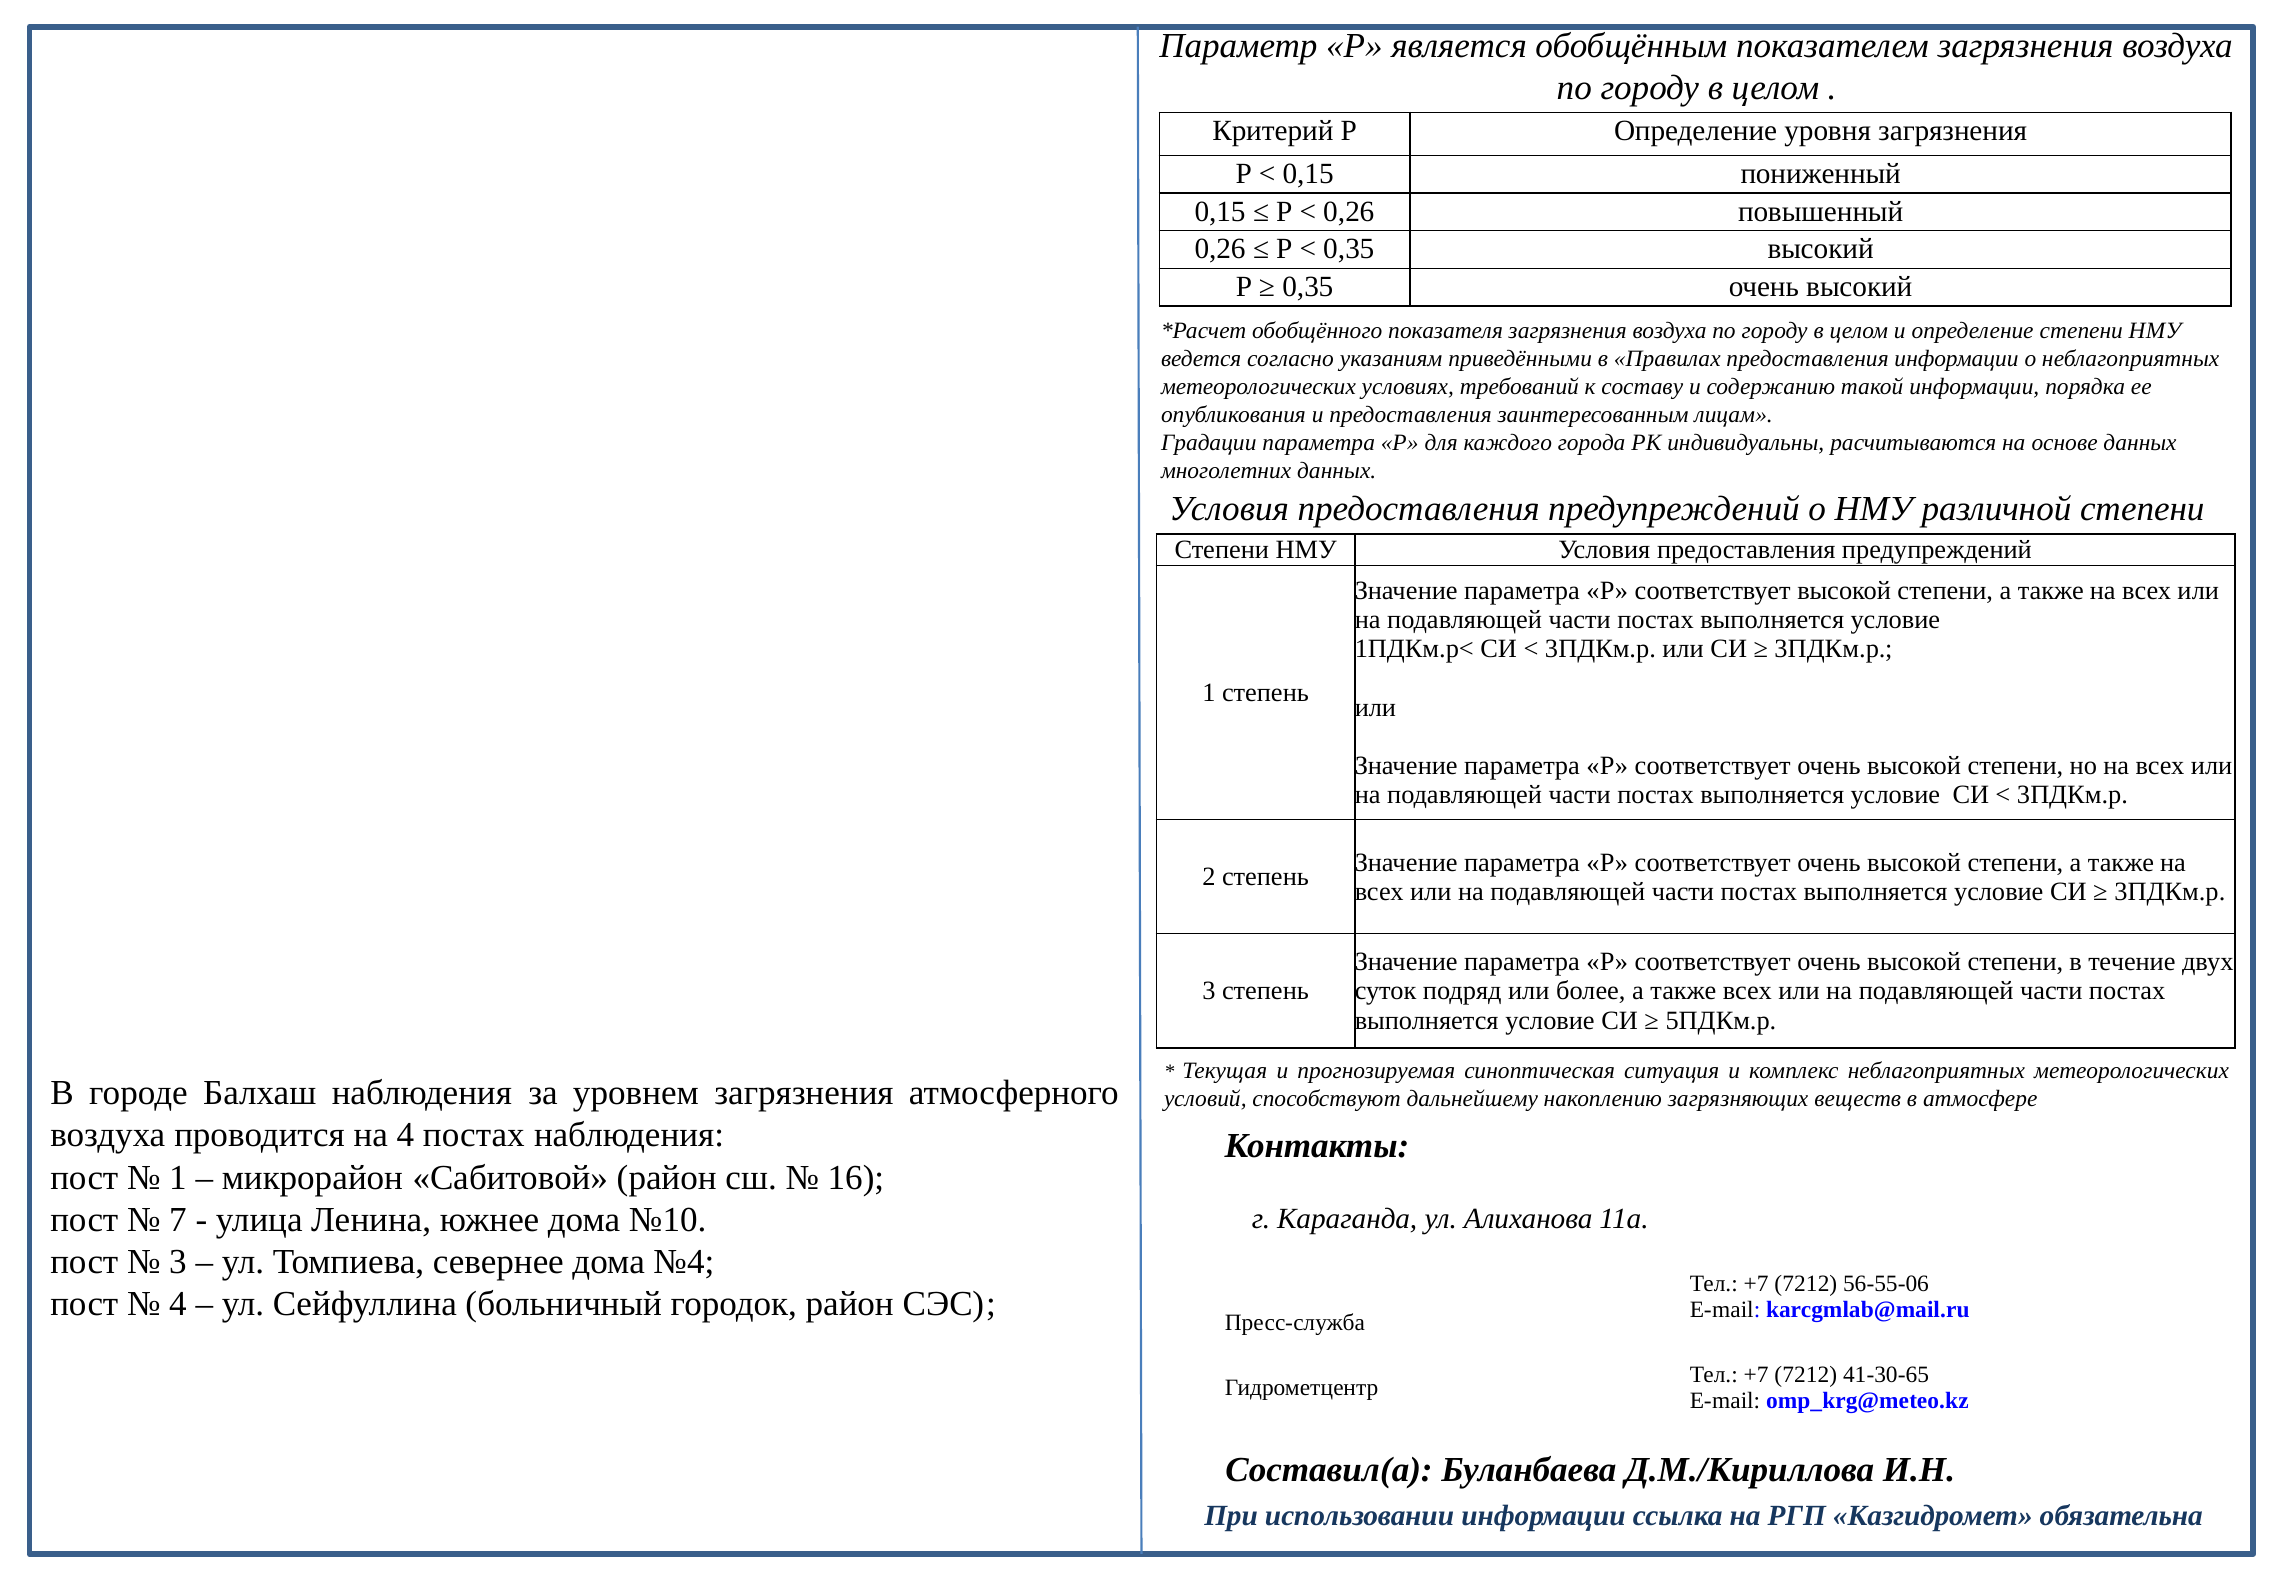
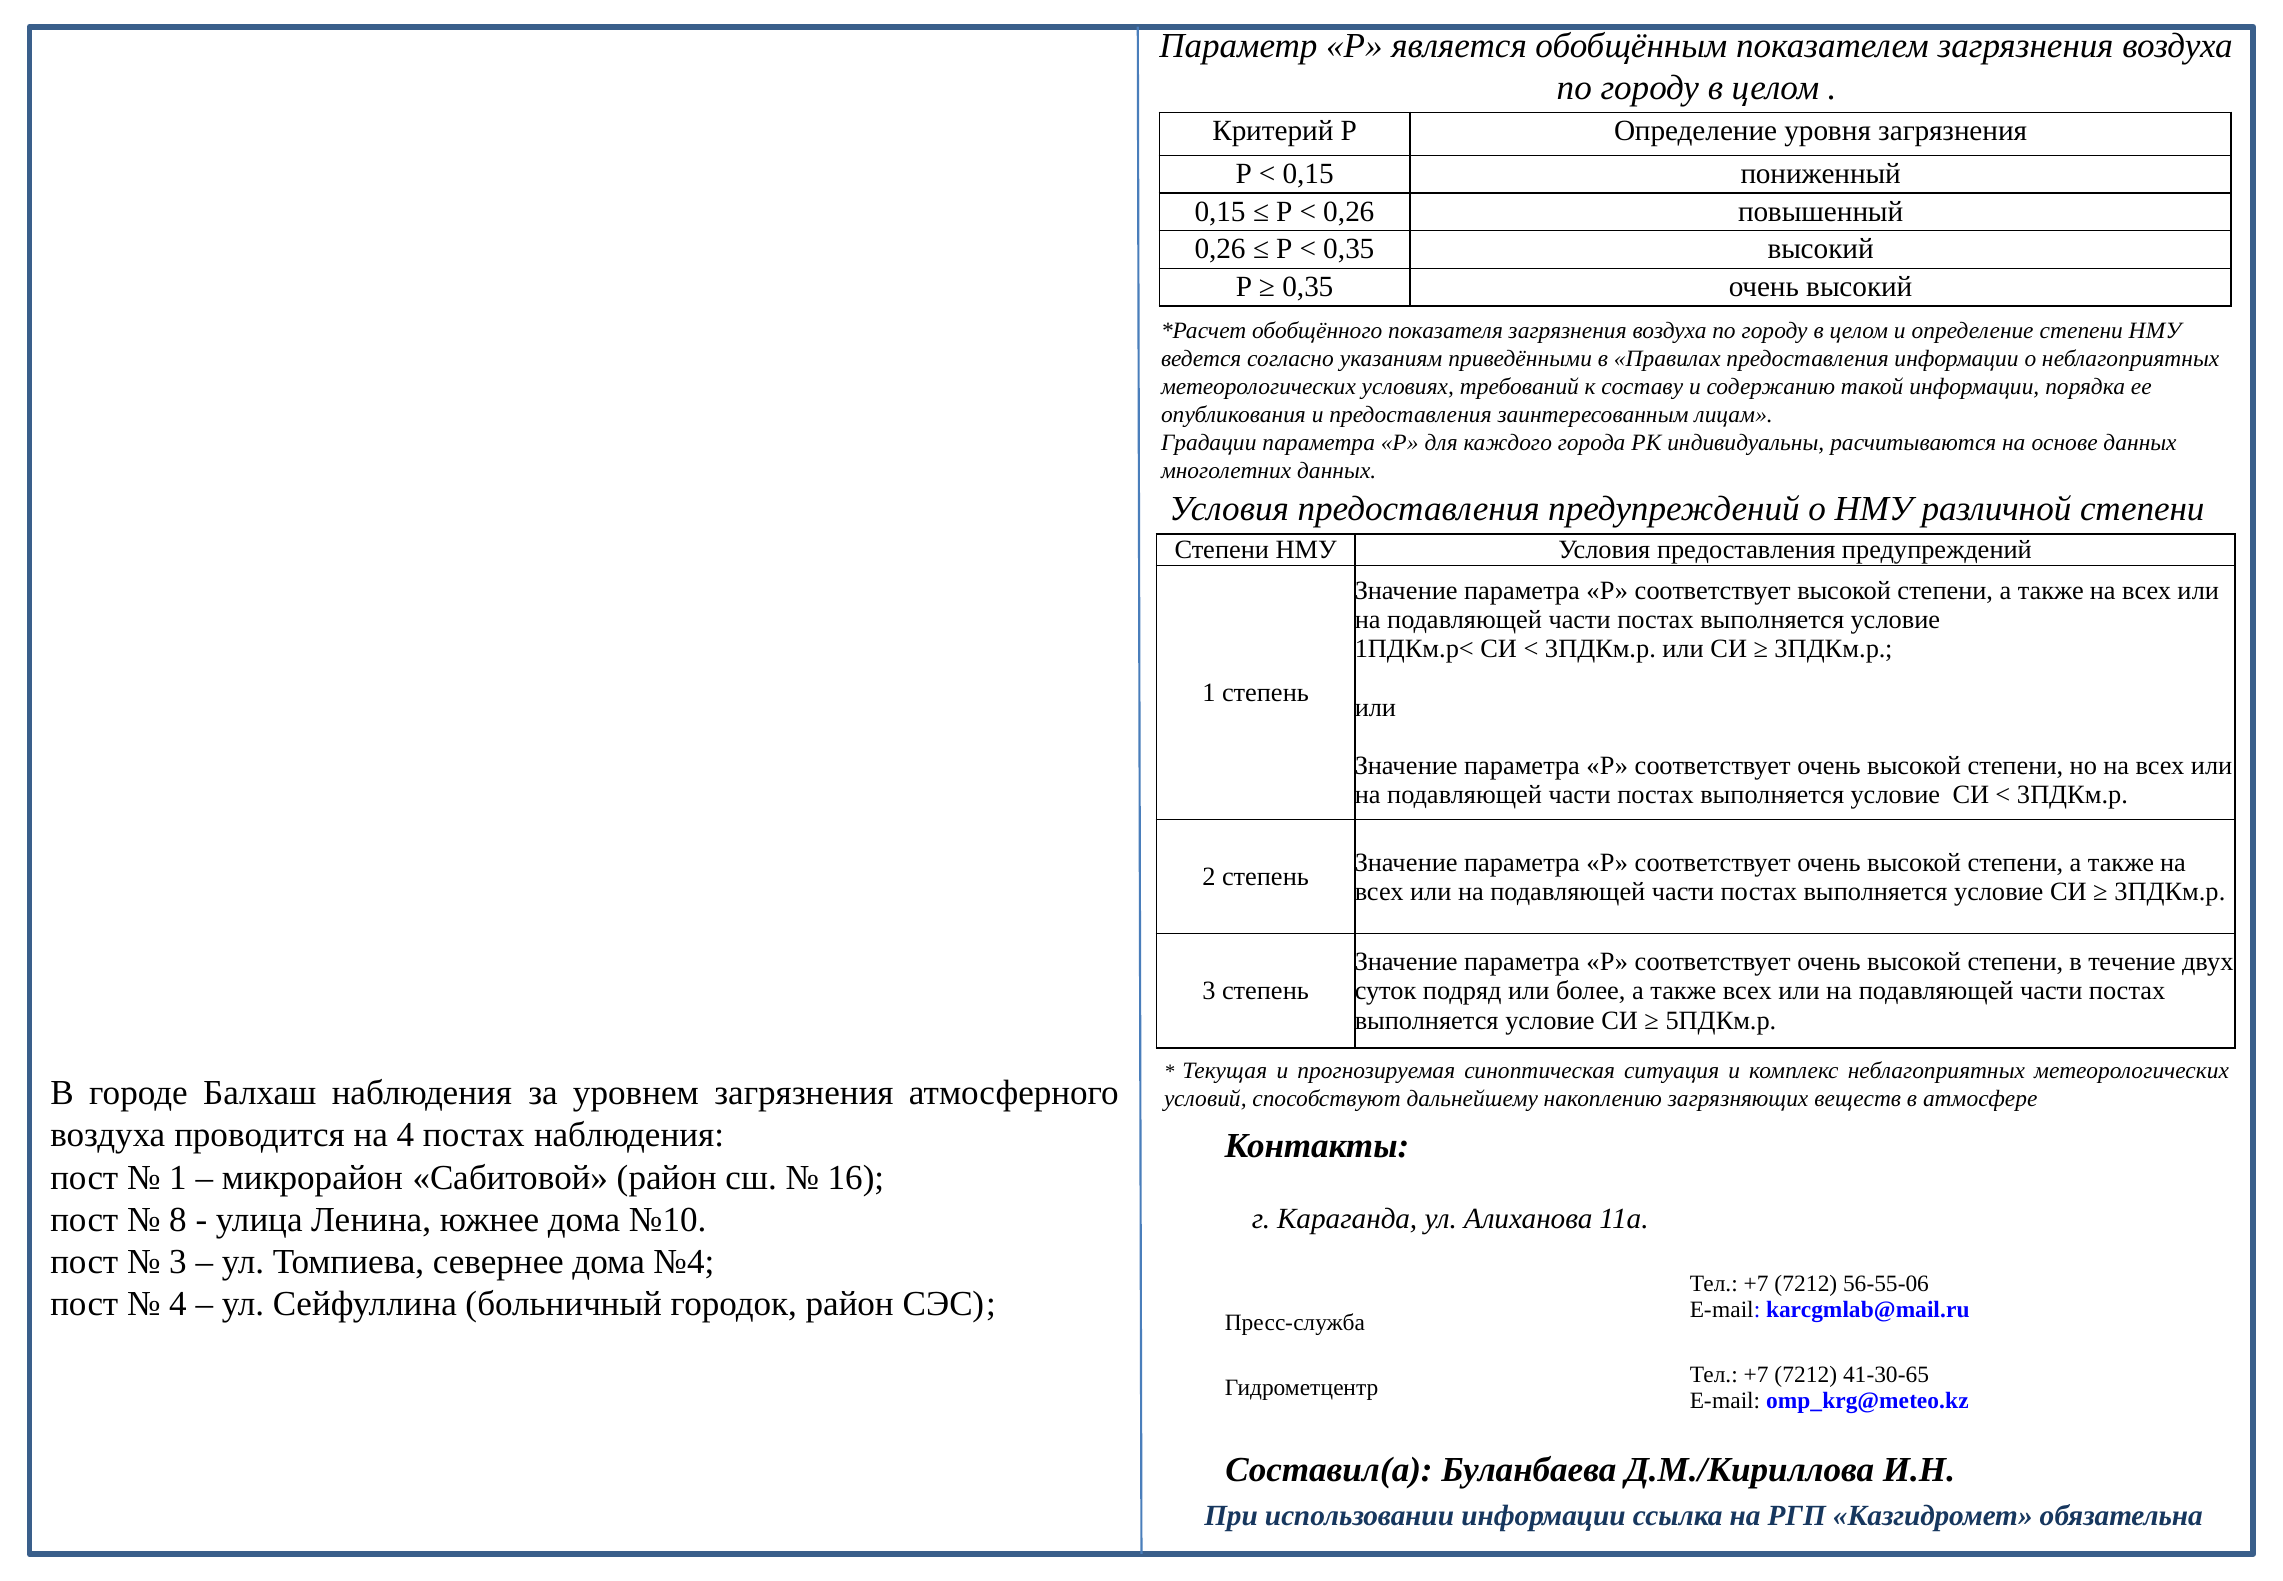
7: 7 -> 8 (178, 1219)
